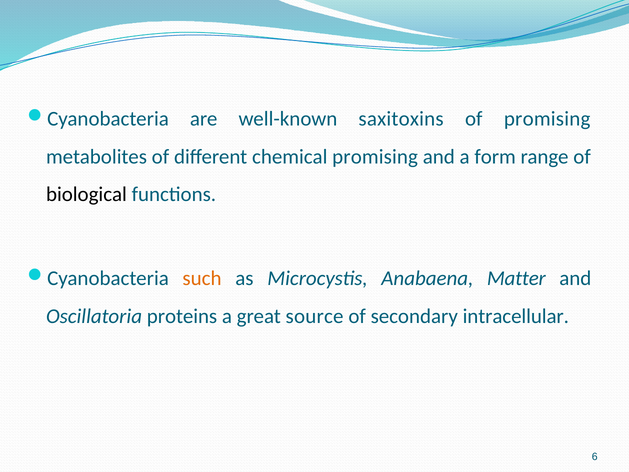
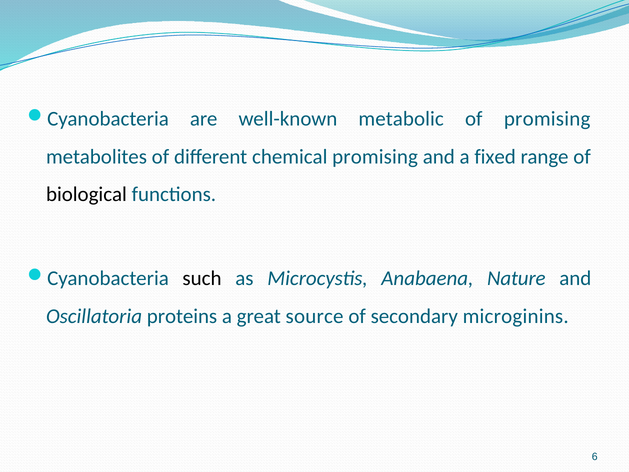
saxitoxins: saxitoxins -> metabolic (401, 119)
form: form -> fixed (495, 157)
such colour: orange -> black (202, 278)
Matter: Matter -> Nature (516, 278)
intracellular: intracellular -> microginins (516, 316)
